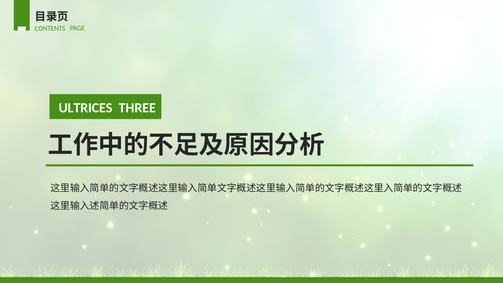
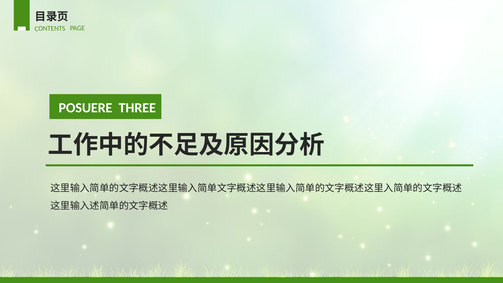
ULTRICES: ULTRICES -> POSUERE (85, 108)
